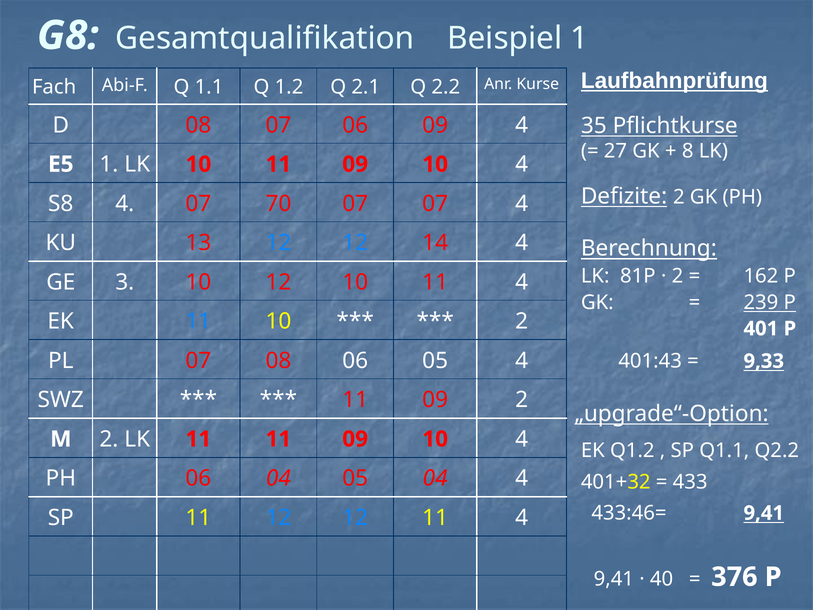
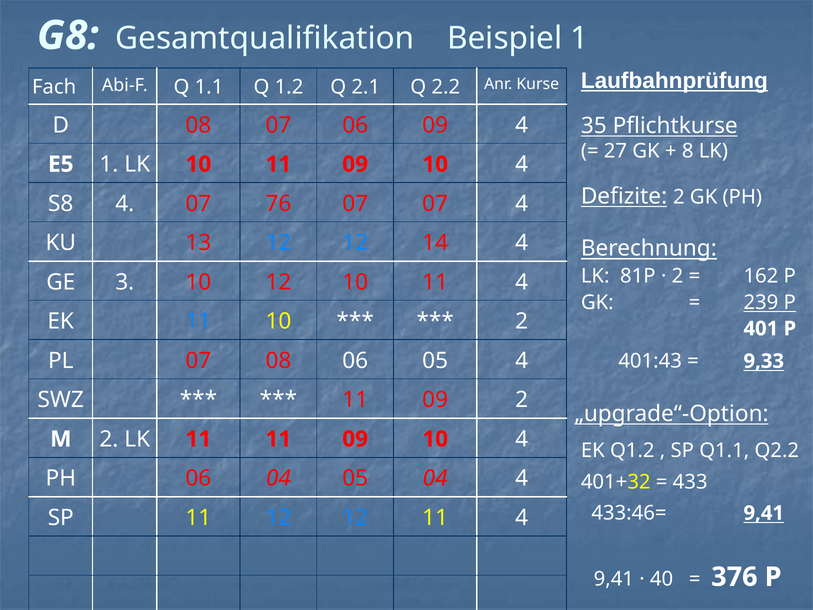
70: 70 -> 76 (278, 203)
